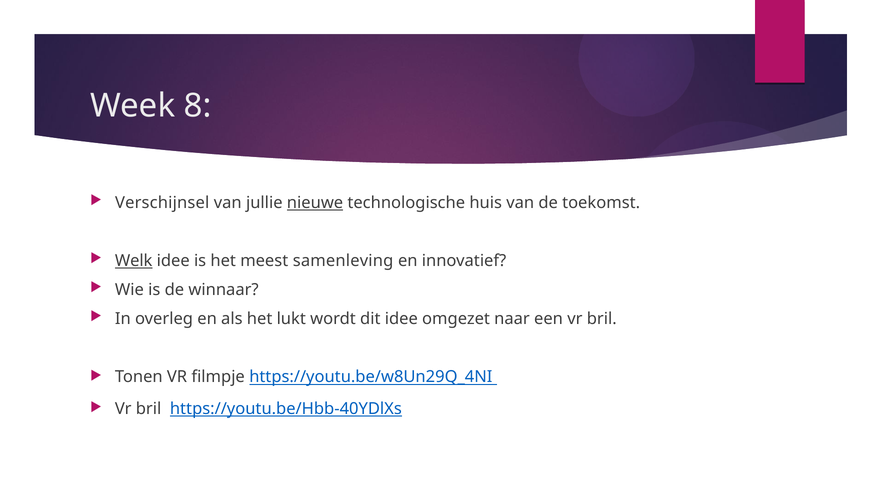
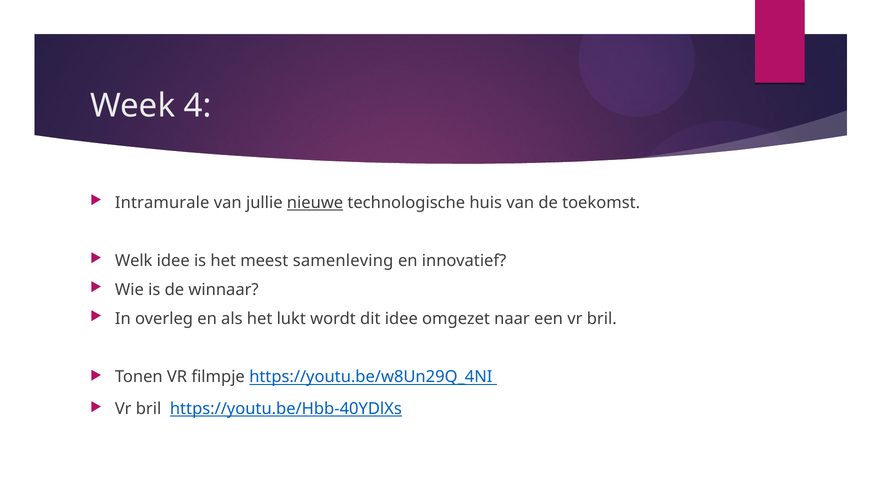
8: 8 -> 4 (198, 106)
Verschijnsel: Verschijnsel -> Intramurale (162, 203)
Welk underline: present -> none (134, 261)
